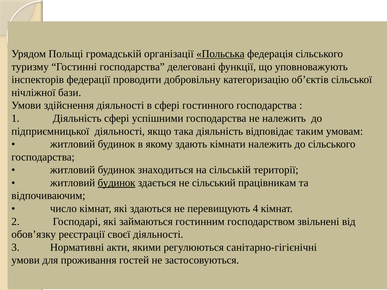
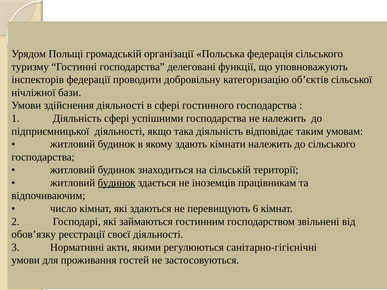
Польська underline: present -> none (220, 54)
сільський: сільський -> іноземців (214, 183)
4: 4 -> 6 (255, 209)
